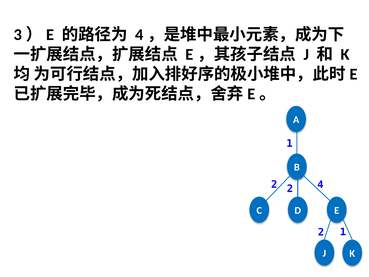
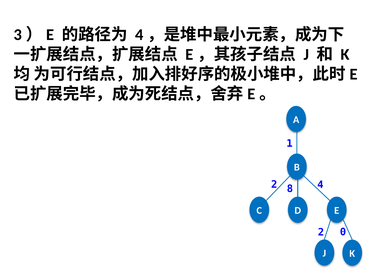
2 2: 2 -> 8 (290, 189)
2 1: 1 -> 0 (343, 232)
